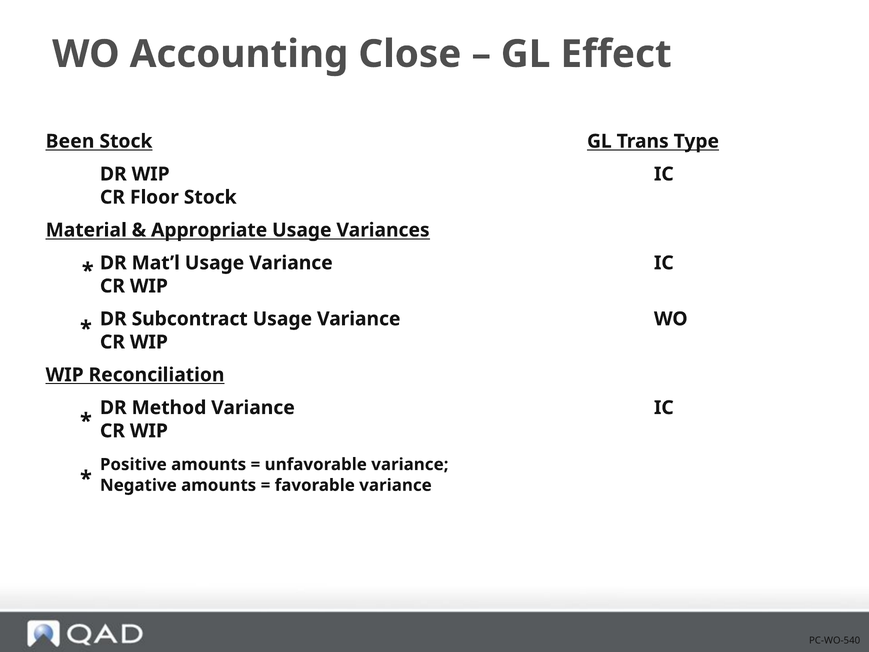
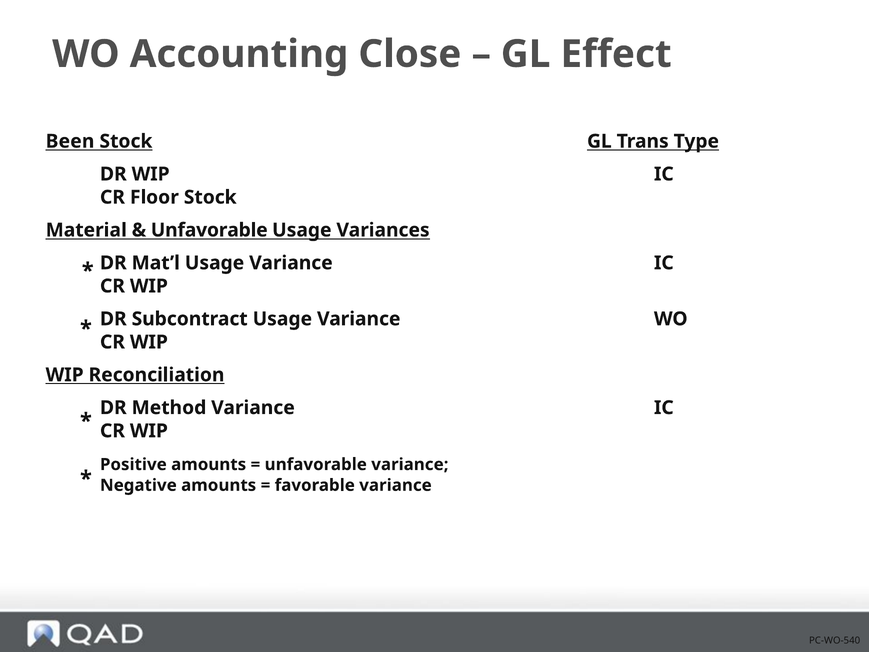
Appropriate: Appropriate -> Unfavorable (209, 230)
